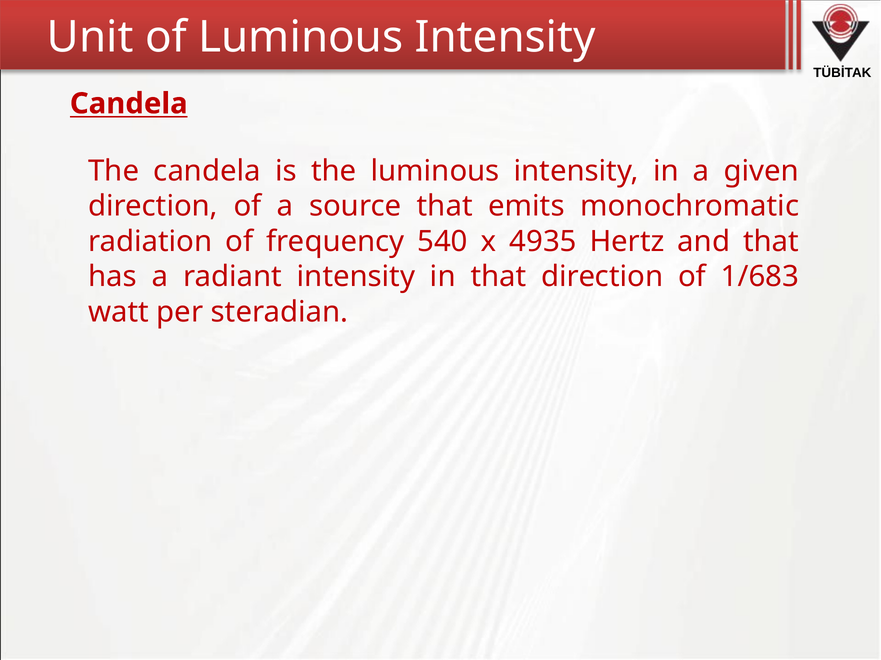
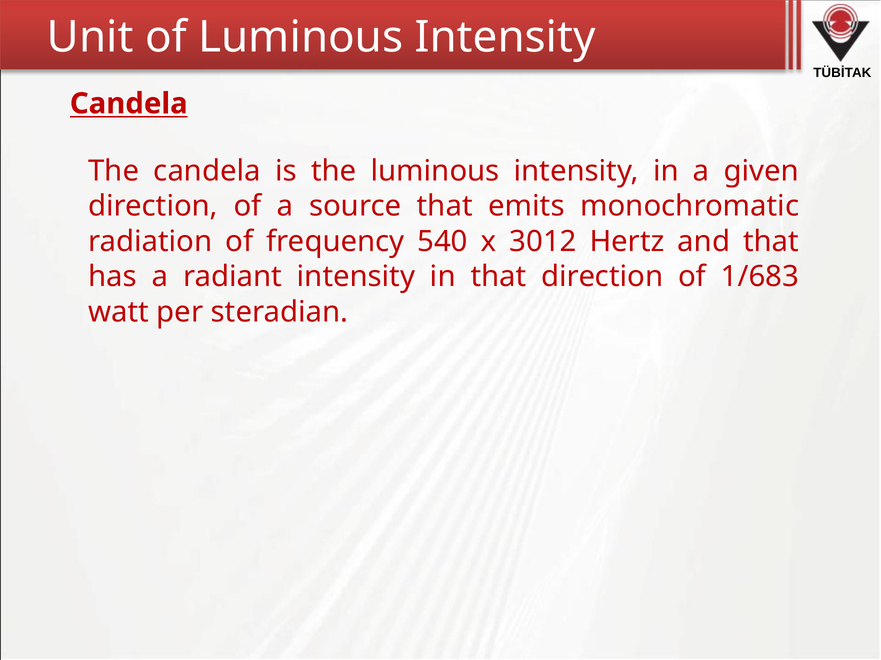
4935: 4935 -> 3012 (543, 242)
